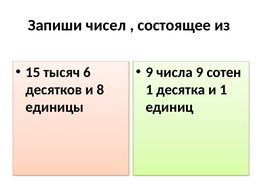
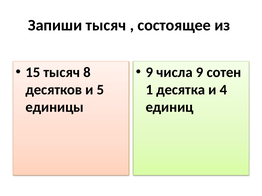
Запиши чисел: чисел -> тысяч (106, 25)
6: 6 -> 8 (87, 72)
8: 8 -> 5 (100, 90)
и 1: 1 -> 4 (223, 90)
